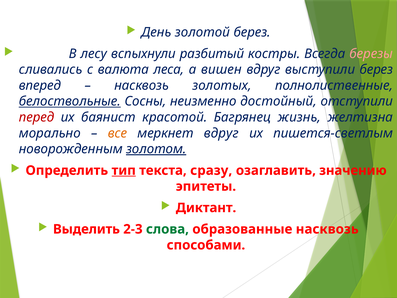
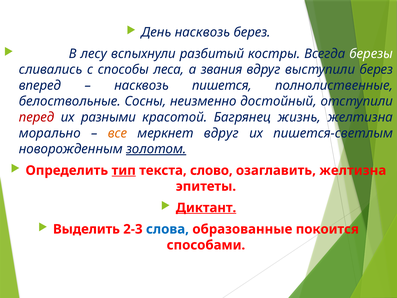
День золотой: золотой -> насквозь (202, 32)
березы colour: pink -> white (371, 54)
валюта: валюта -> способы (123, 70)
вишен: вишен -> звания (222, 70)
золотых: золотых -> пишется (222, 85)
белоствольные underline: present -> none (70, 101)
баянист: баянист -> разными (109, 117)
сразу: сразу -> слово (211, 170)
озаглавить значению: значению -> желтизна (353, 170)
Диктант underline: none -> present (206, 208)
слова colour: green -> blue (167, 229)
образованные насквозь: насквозь -> покоится (327, 229)
